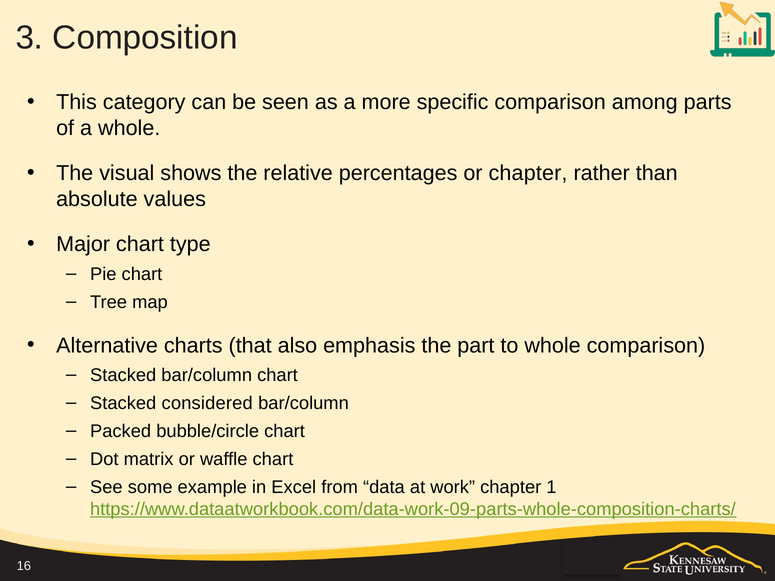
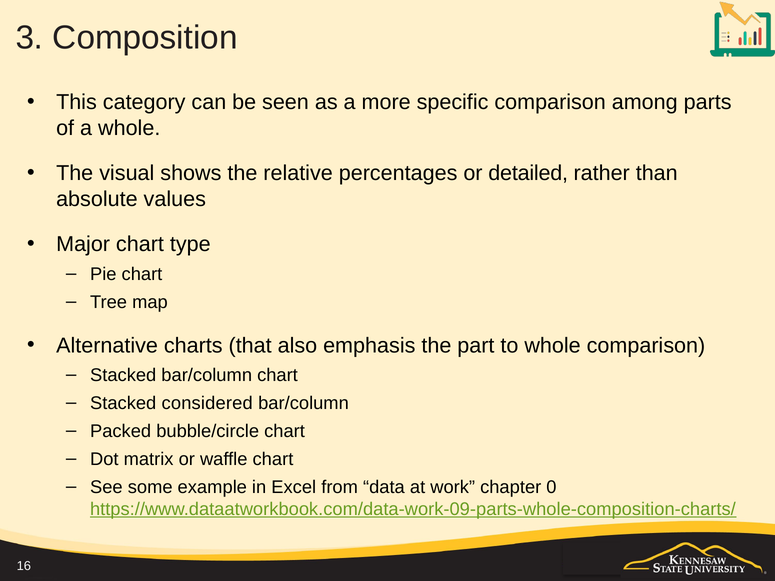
or chapter: chapter -> detailed (528, 173)
1: 1 -> 0 (551, 487)
